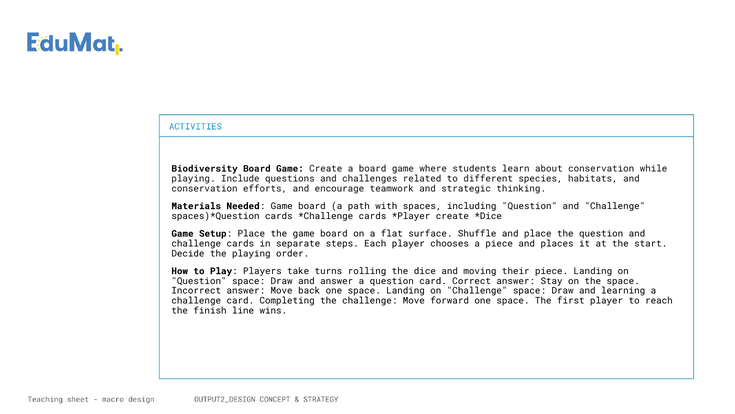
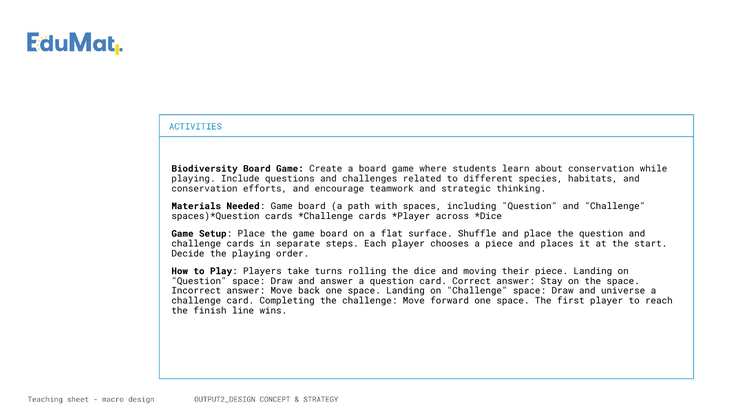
create: create -> across (452, 216)
learning: learning -> universe (623, 291)
